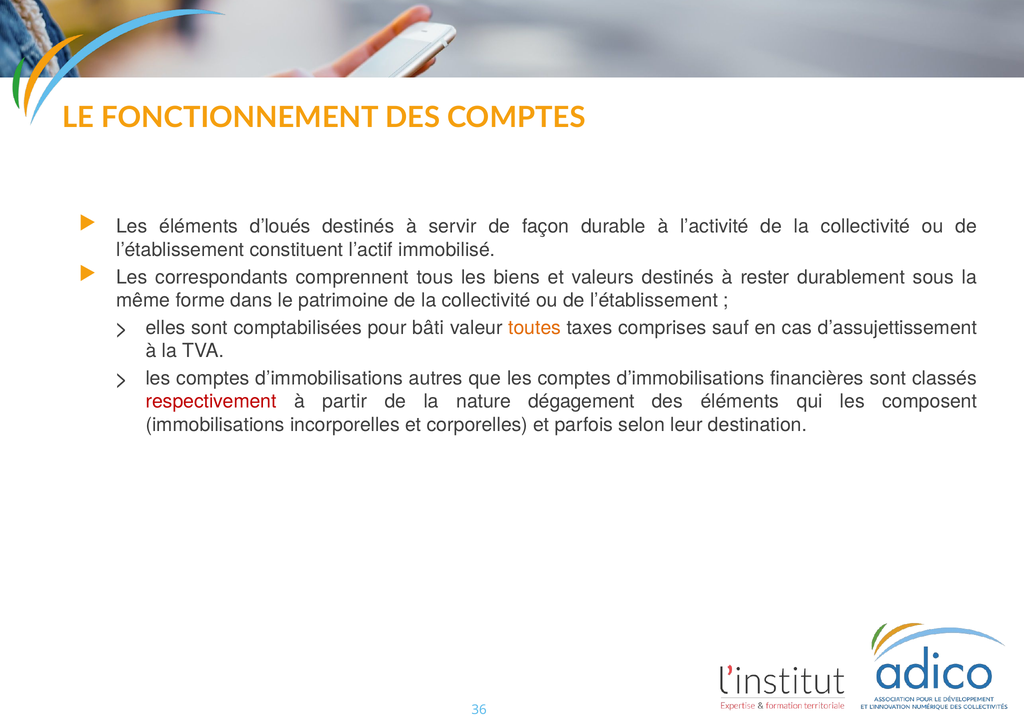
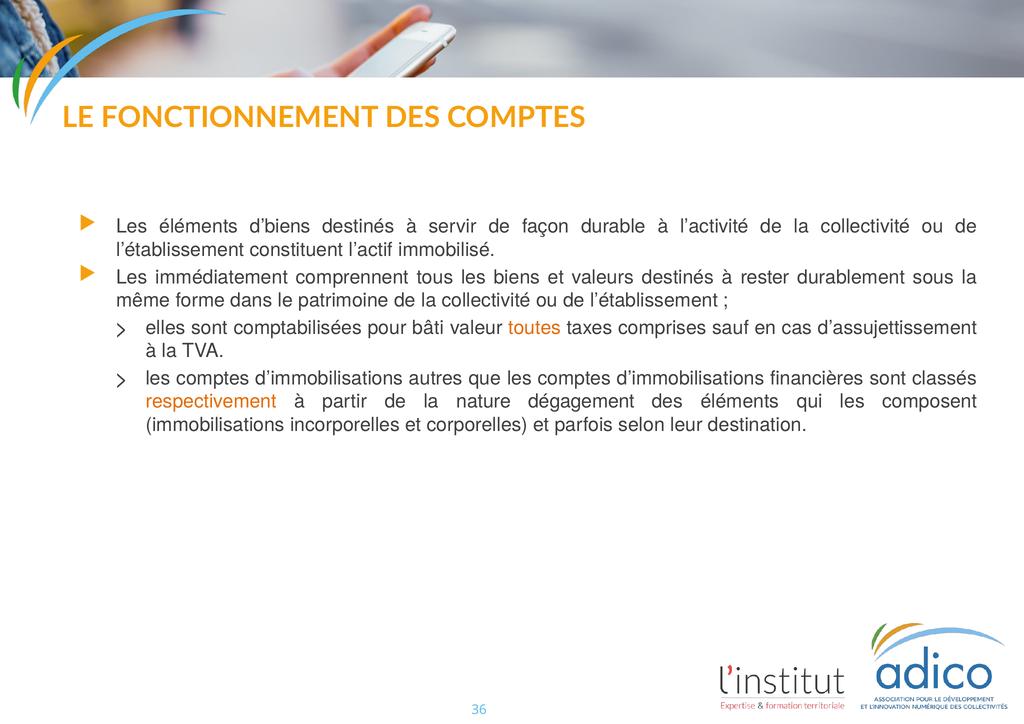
d’loués: d’loués -> d’biens (280, 227)
correspondants: correspondants -> immédiatement (222, 277)
respectivement colour: red -> orange (211, 402)
